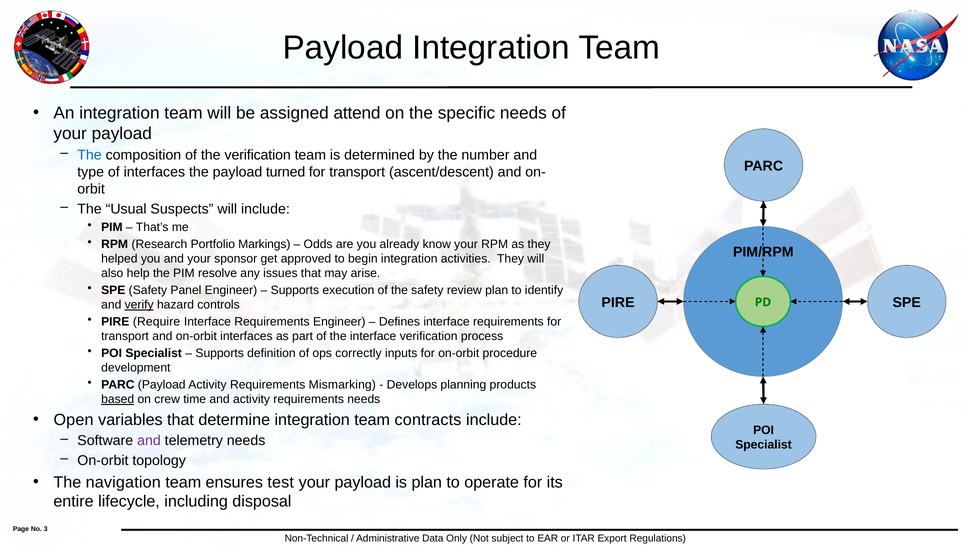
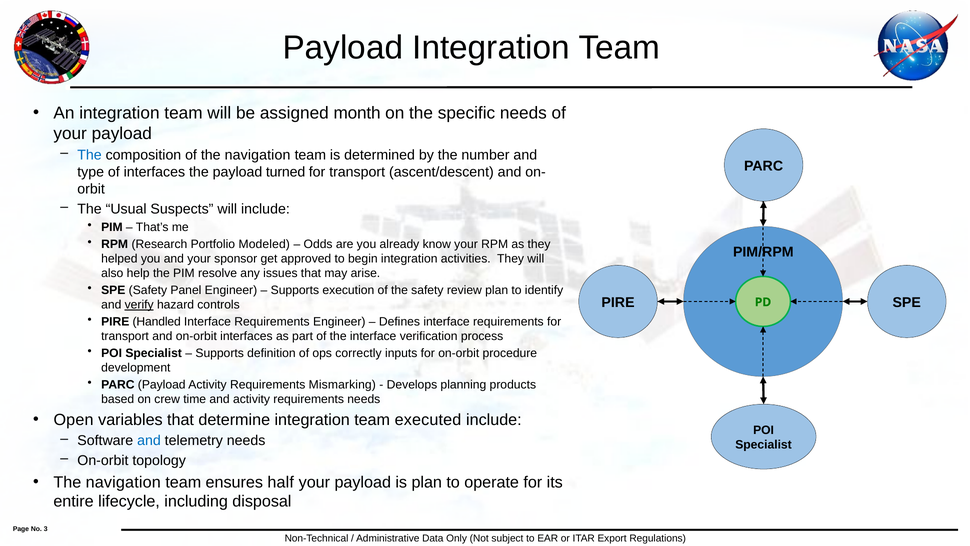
attend: attend -> month (357, 113)
of the verification: verification -> navigation (258, 155)
Markings: Markings -> Modeled (264, 244)
Require: Require -> Handled (157, 321)
based underline: present -> none (118, 399)
contracts: contracts -> executed (428, 420)
and colour: purple -> blue (149, 440)
test: test -> half (281, 482)
